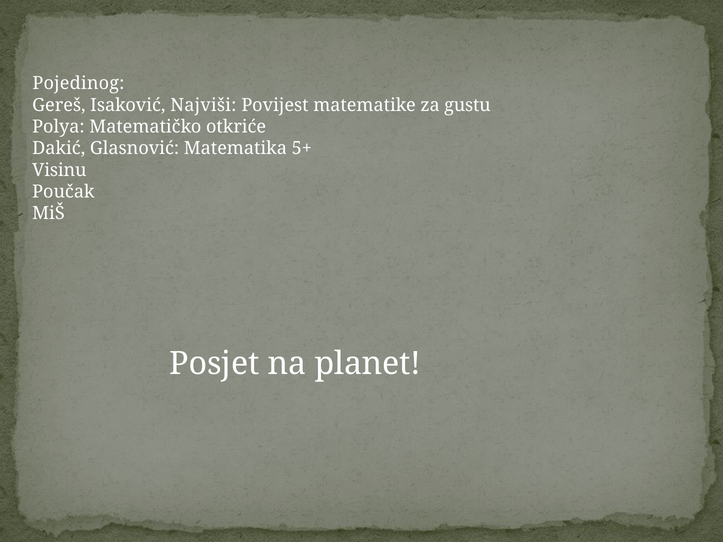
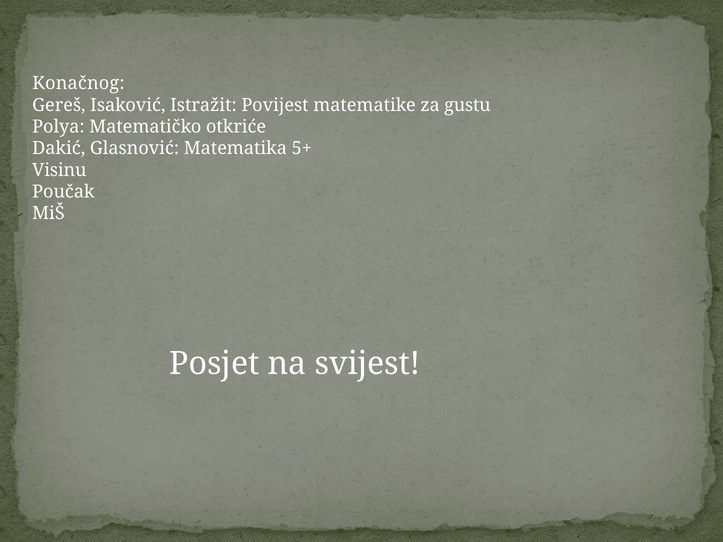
Pojedinog: Pojedinog -> Konačnog (78, 83)
Najviši: Najviši -> Istražit (203, 105)
planet: planet -> svijest (368, 364)
